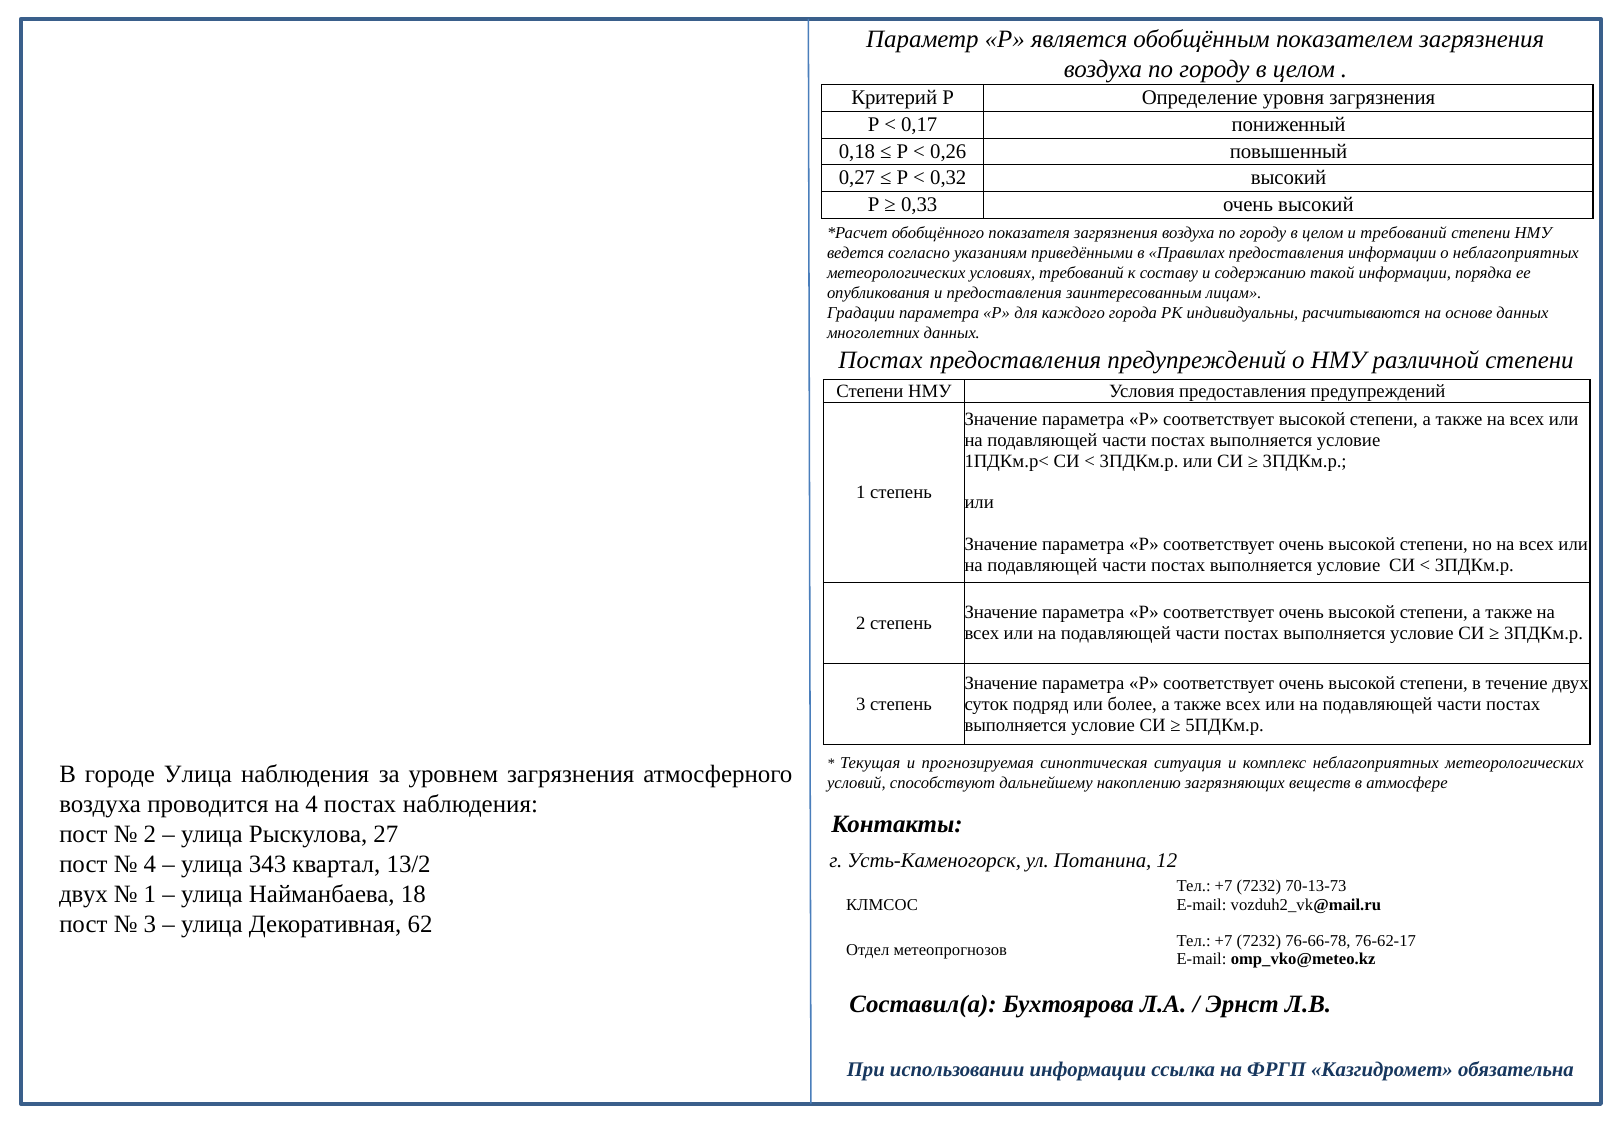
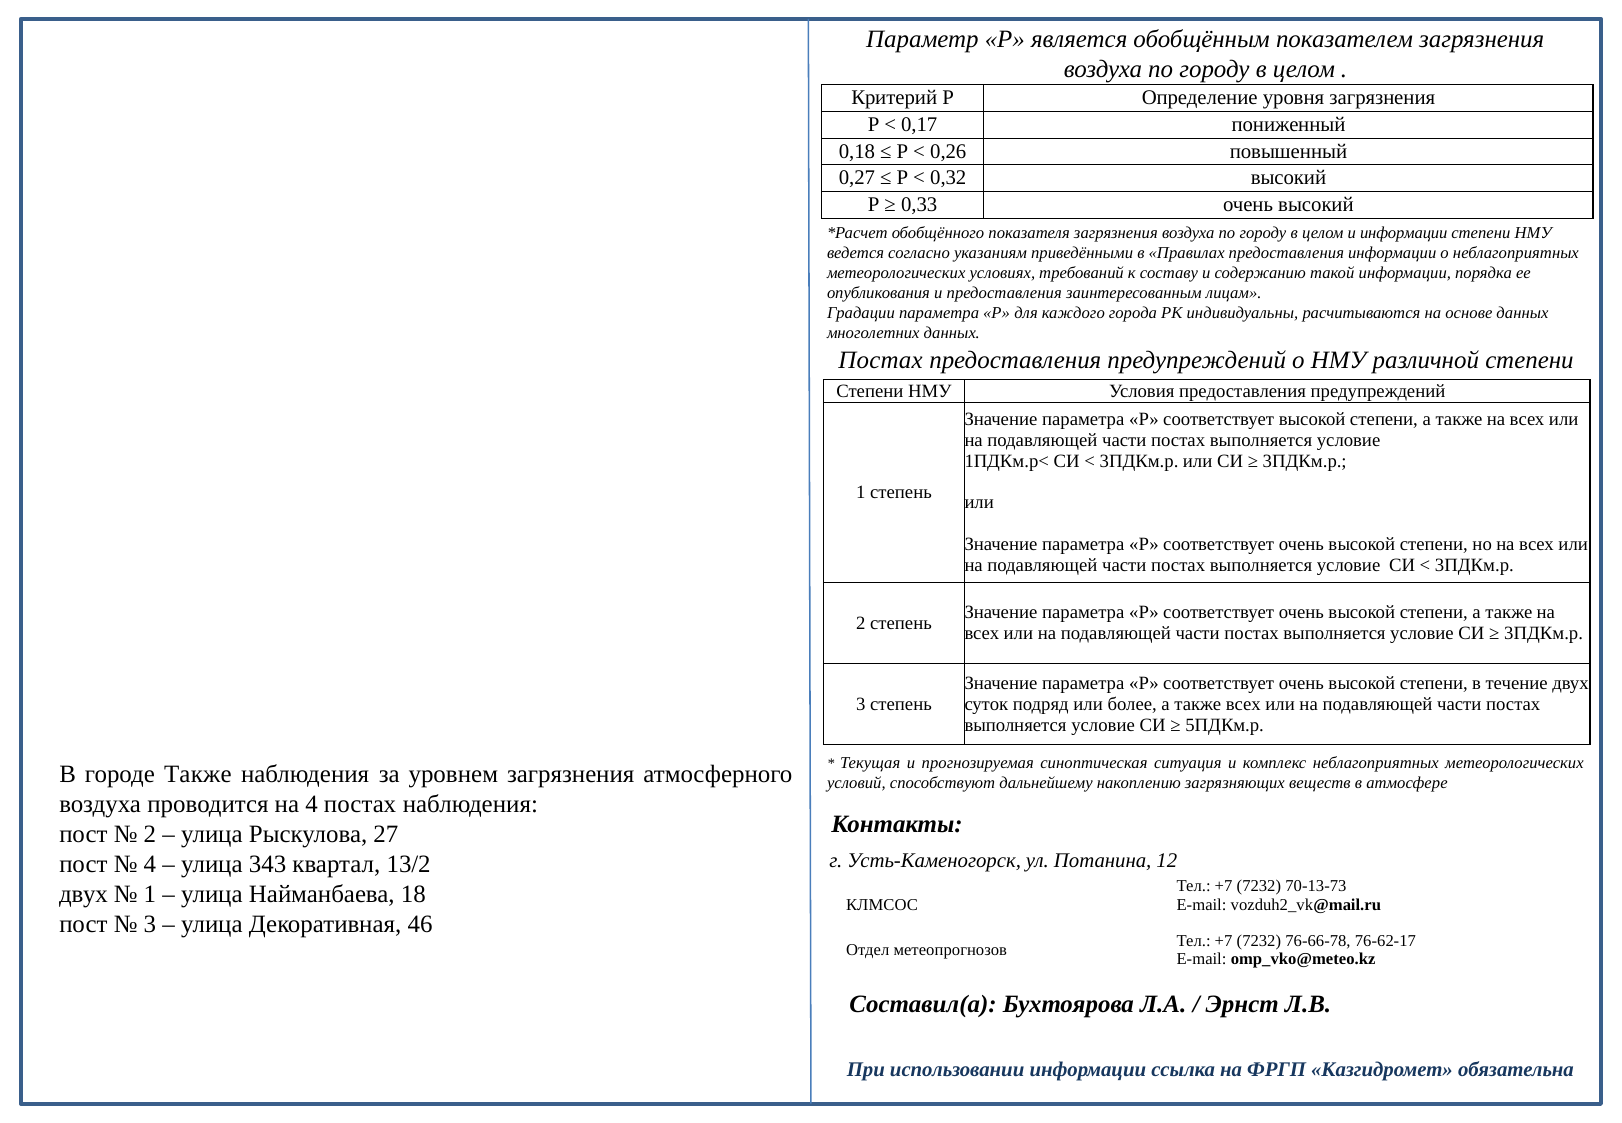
и требований: требований -> информации (1404, 233)
городе Улица: Улица -> Также (198, 774)
62: 62 -> 46 (420, 924)
